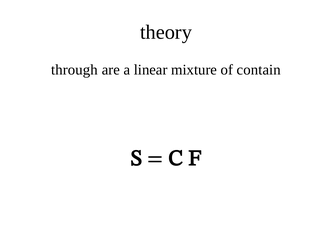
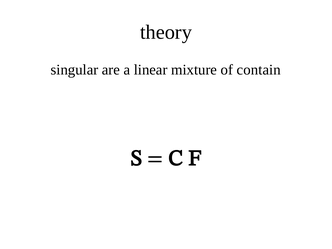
through: through -> singular (74, 70)
